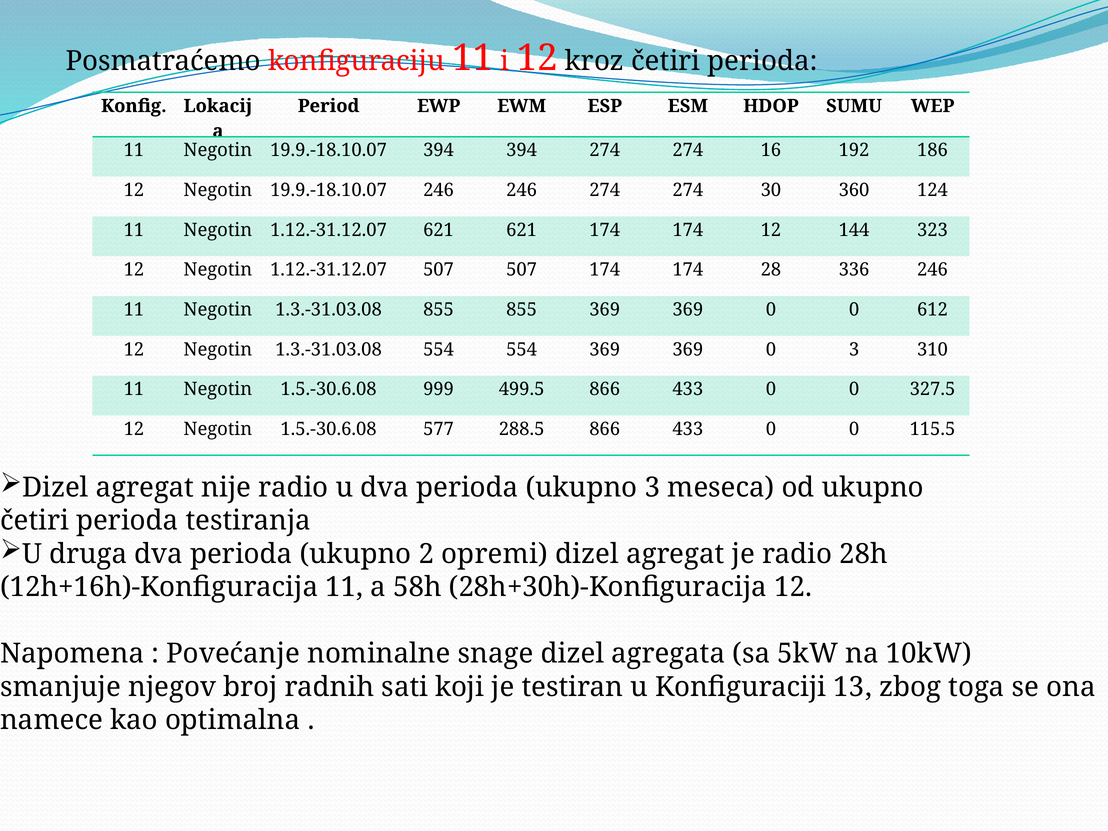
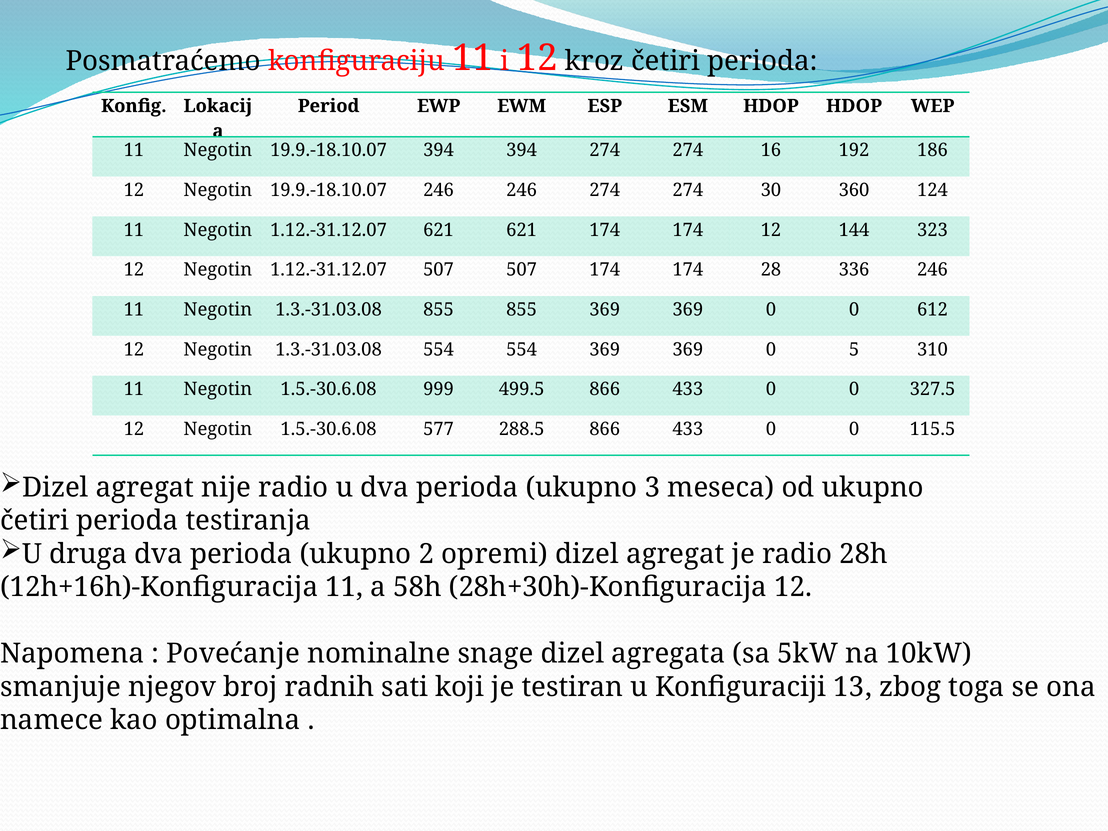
HDOP SUMU: SUMU -> HDOP (854, 106)
0 3: 3 -> 5 (854, 350)
